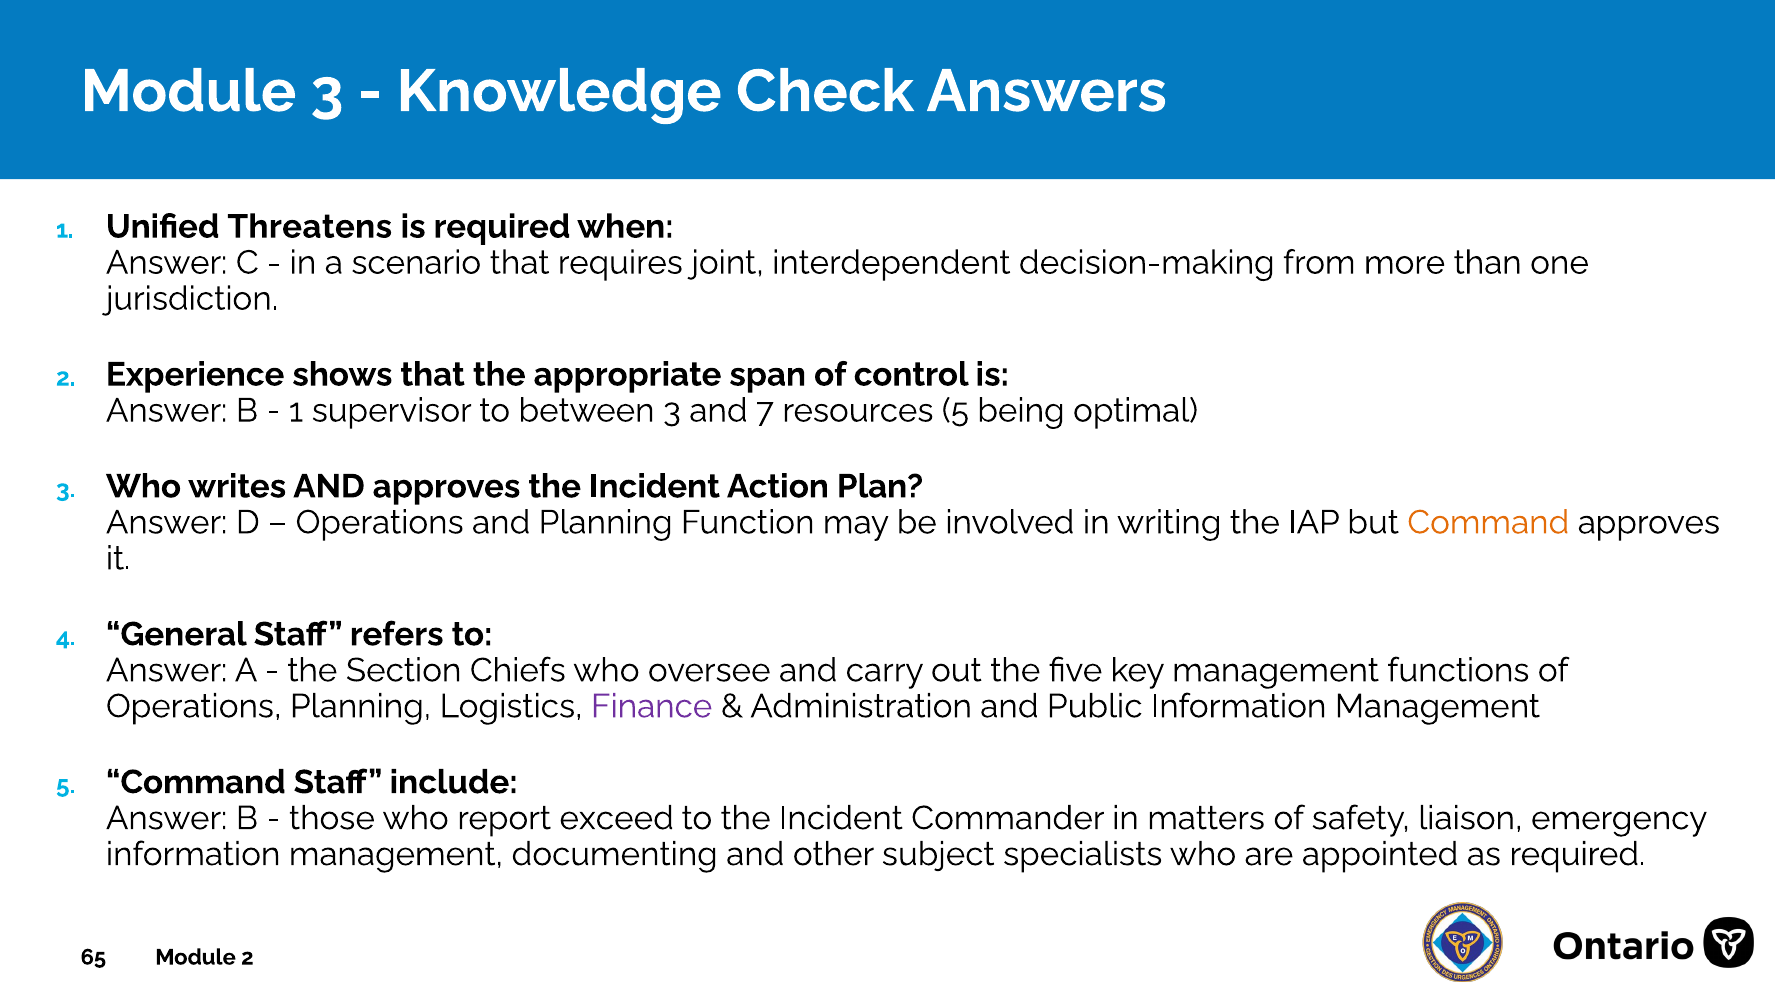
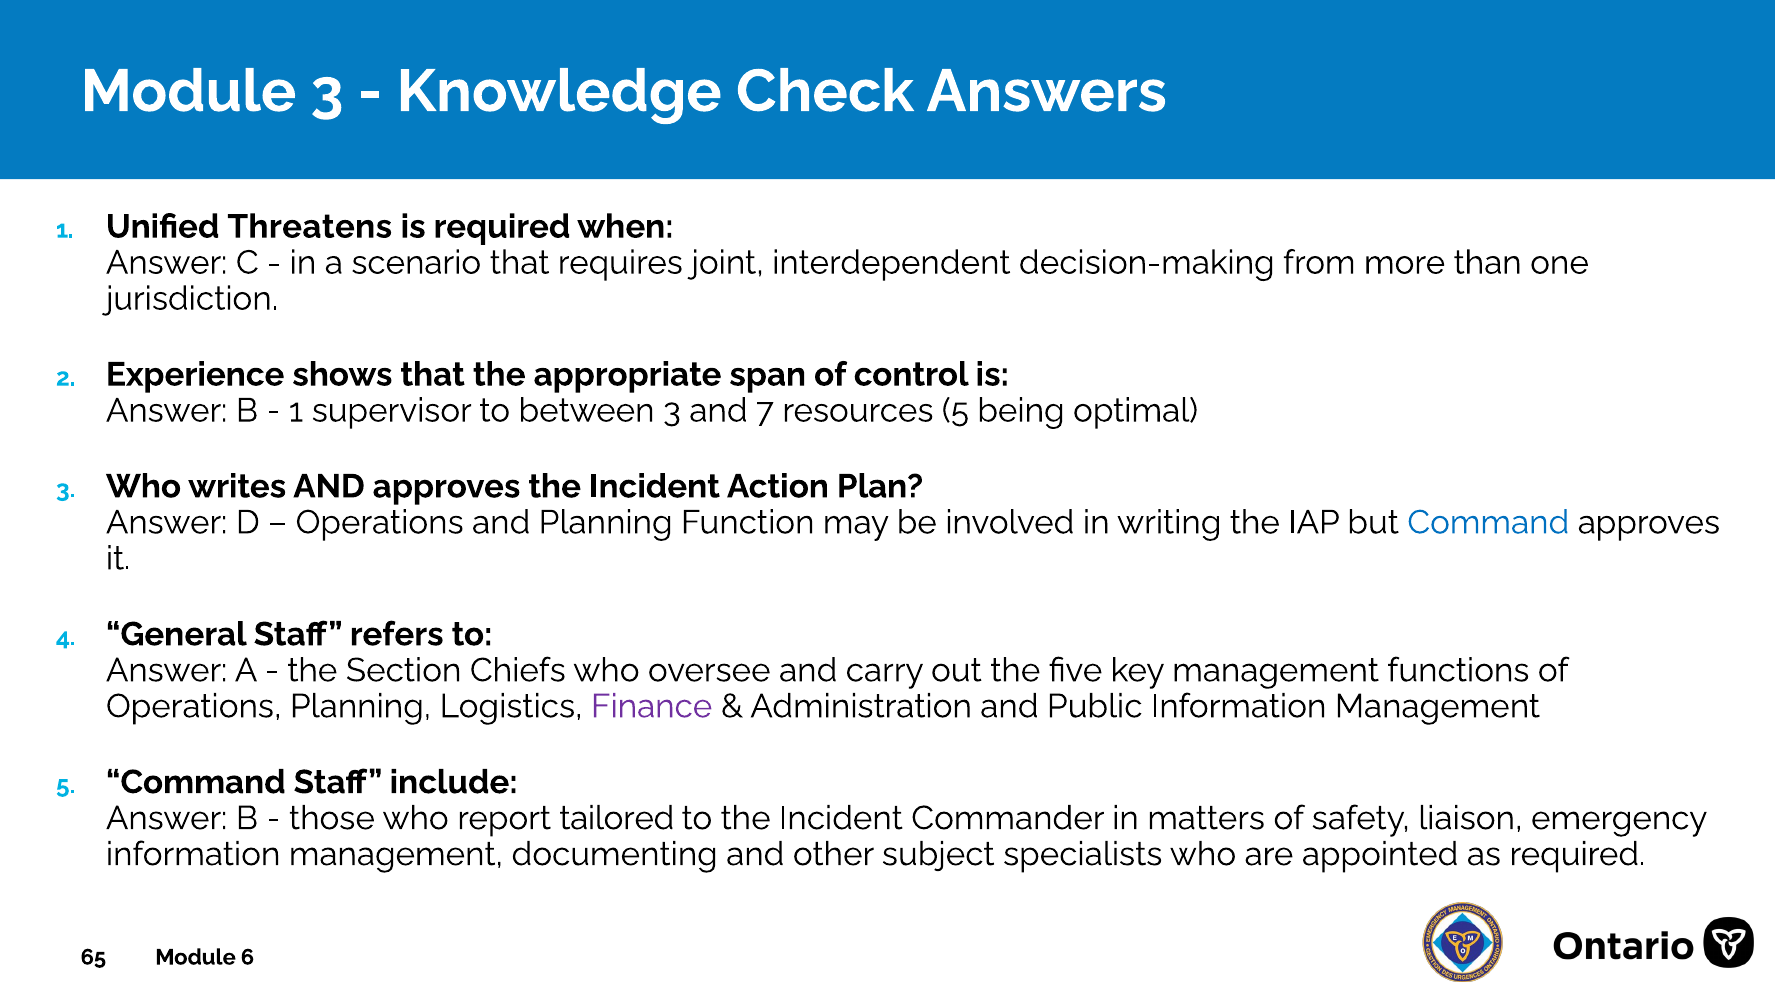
Command colour: orange -> blue (1488, 522)
exceed: exceed -> tailored (617, 818)
Module 2: 2 -> 6 (247, 957)
